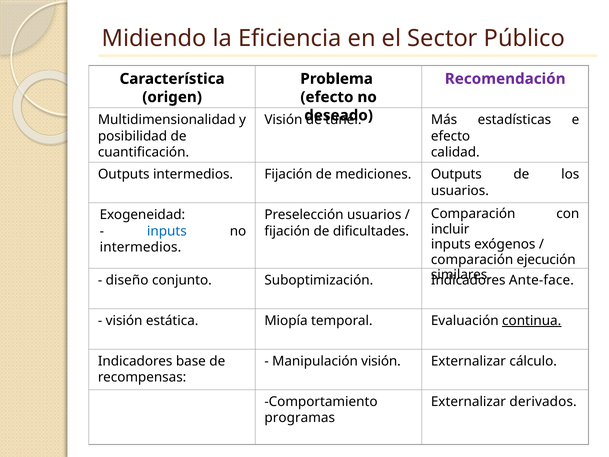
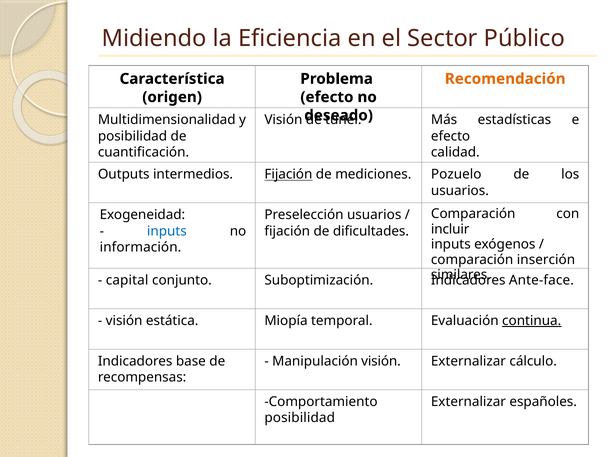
Recomendación colour: purple -> orange (505, 79)
Fijación underline: none -> present (288, 174)
mediciones Outputs: Outputs -> Pozuelo (456, 174)
intermedios: intermedios -> información (141, 247)
ejecución: ejecución -> inserción (546, 260)
diseño: diseño -> capital (127, 280)
derivados: derivados -> españoles (543, 401)
programas: programas -> posibilidad (300, 418)
